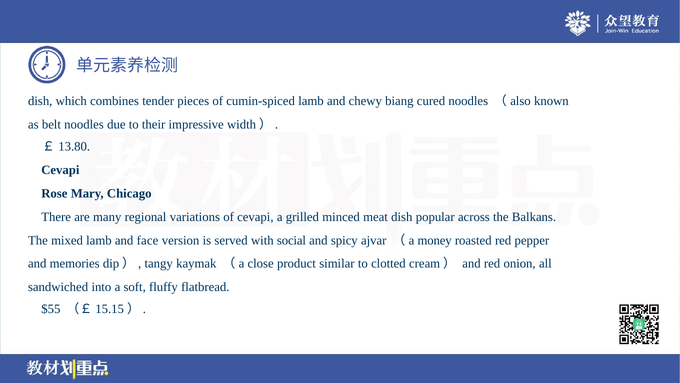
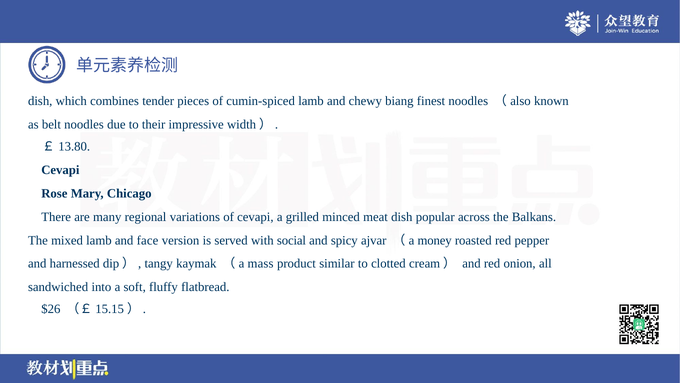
cured: cured -> finest (431, 101)
memories: memories -> harnessed (75, 263)
close: close -> mass (261, 263)
$55: $55 -> $26 (51, 309)
